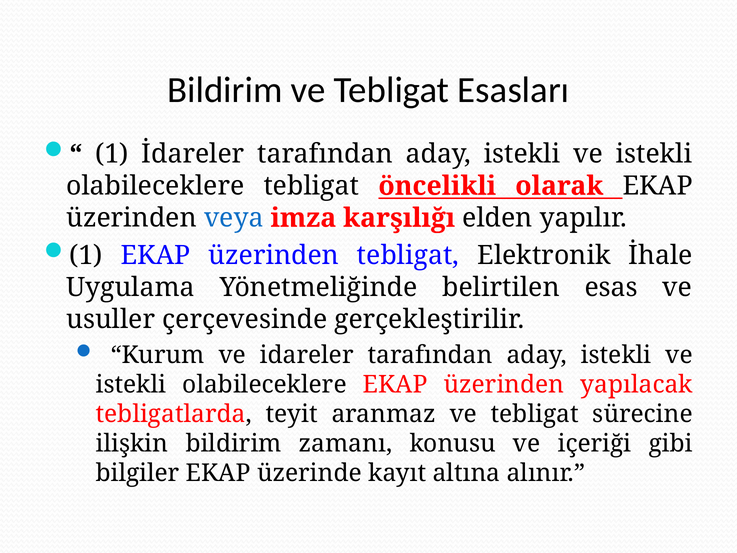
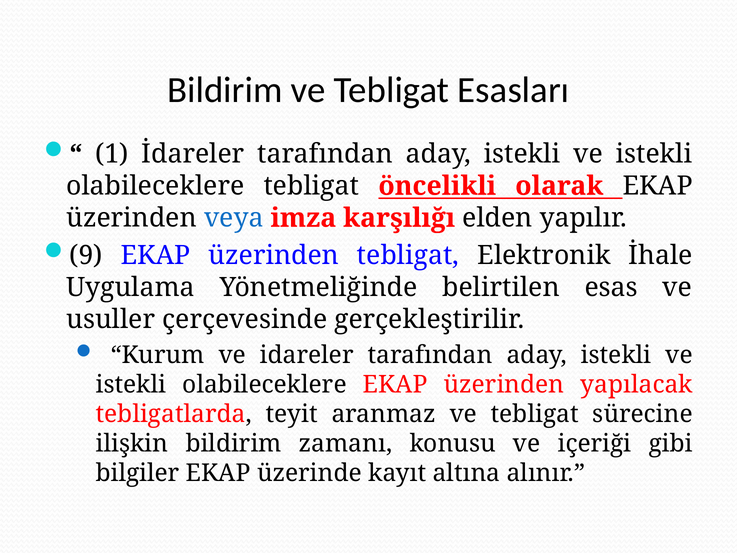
1: 1 -> 9 (86, 255)
